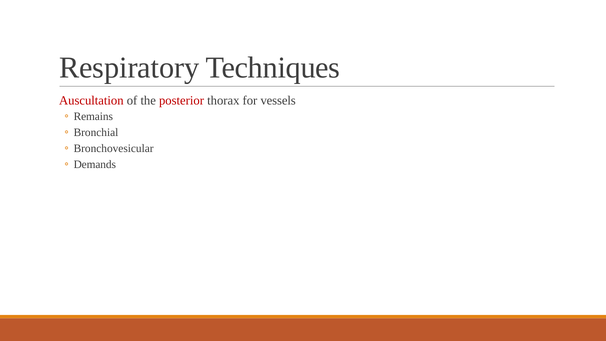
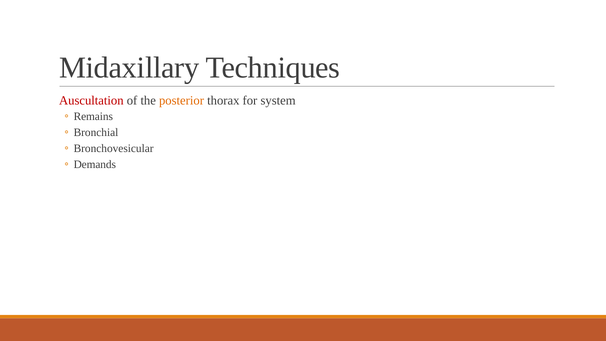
Respiratory: Respiratory -> Midaxillary (129, 68)
posterior colour: red -> orange (182, 101)
vessels: vessels -> system (278, 101)
